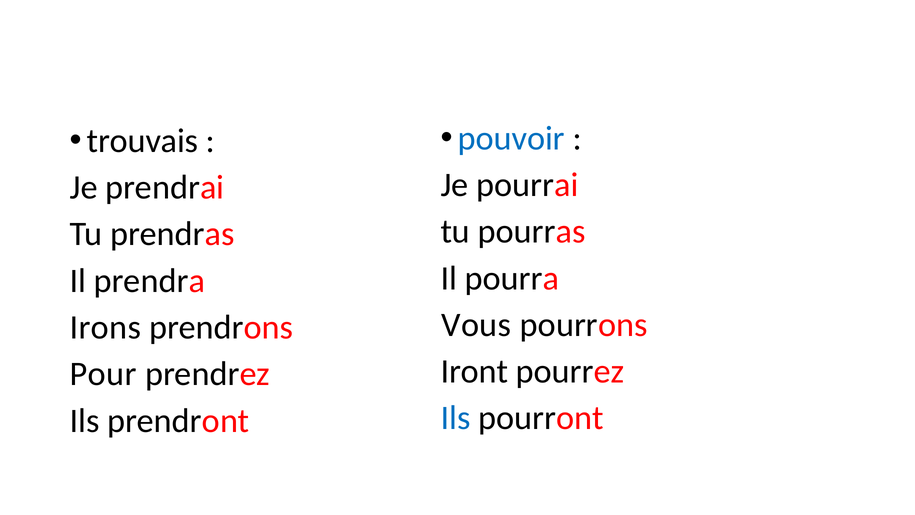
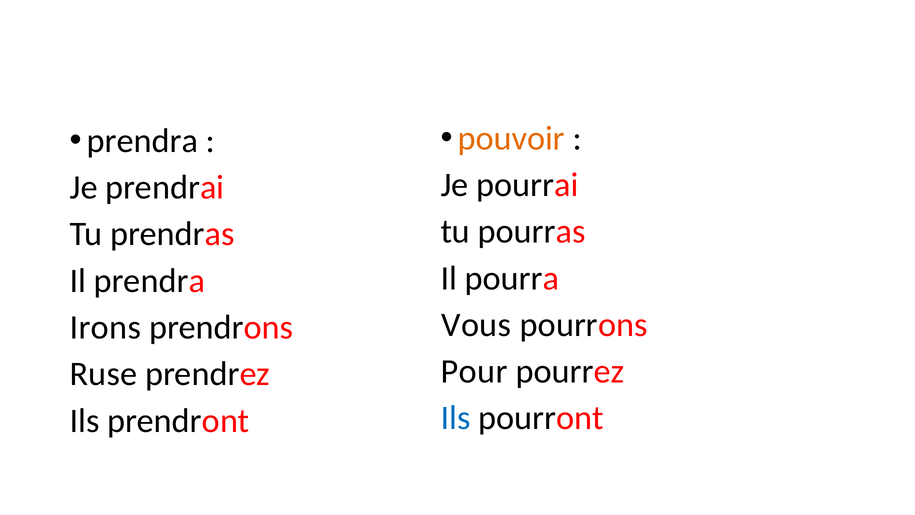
pouvoir colour: blue -> orange (511, 138)
trouvais: trouvais -> prendra (143, 141)
Iront: Iront -> Pour (474, 371)
Pour: Pour -> Ruse (103, 374)
